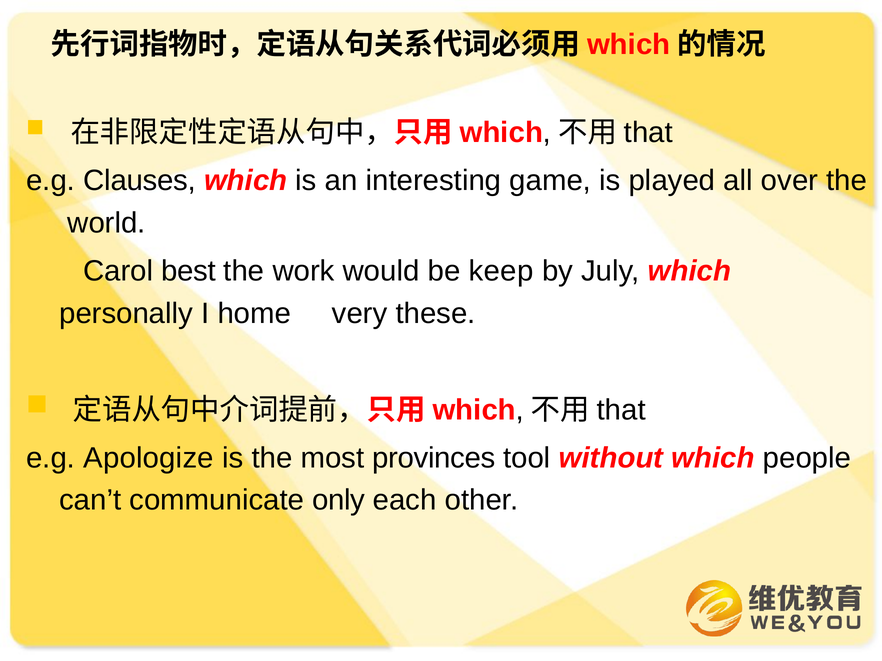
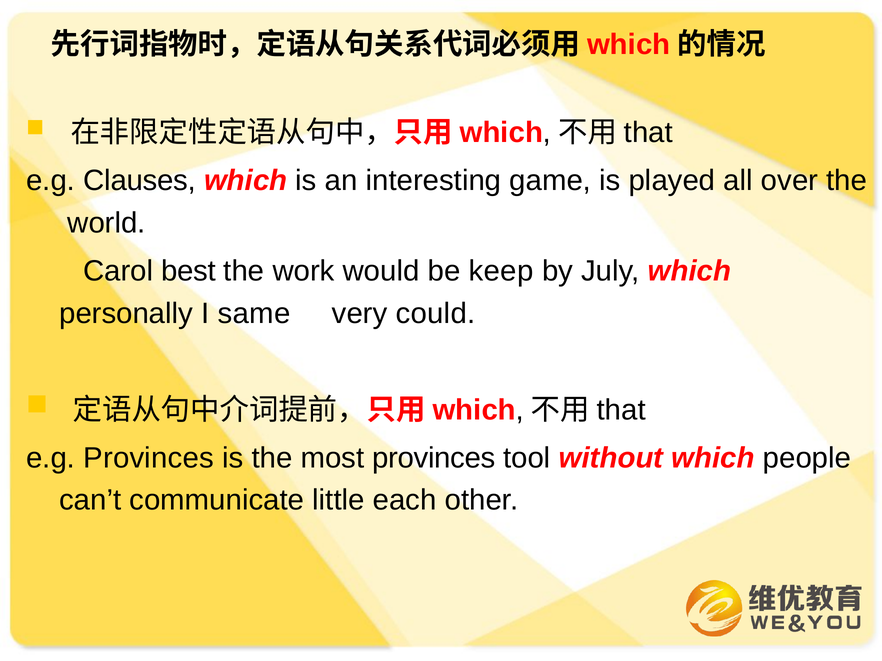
home: home -> same (254, 314)
these: these -> could (435, 314)
e.g Apologize: Apologize -> Provinces (149, 458)
only: only -> little (338, 501)
